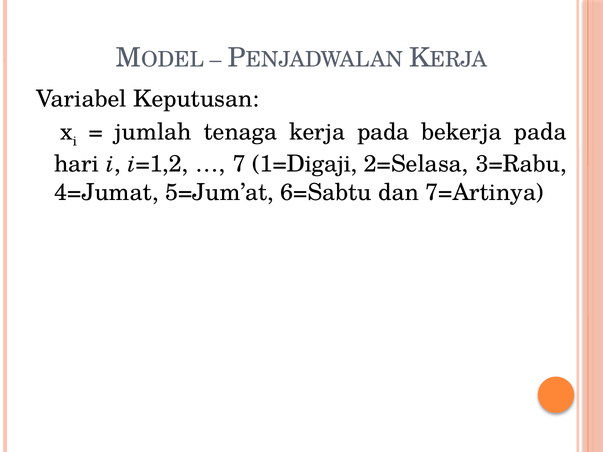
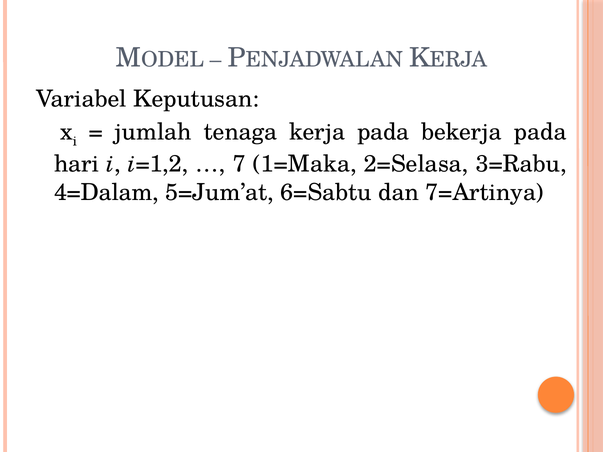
1=Digaji: 1=Digaji -> 1=Maka (305, 164)
4=Jumat: 4=Jumat -> 4=Dalam (107, 192)
